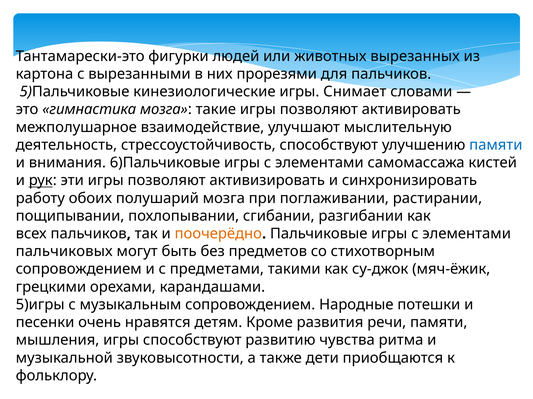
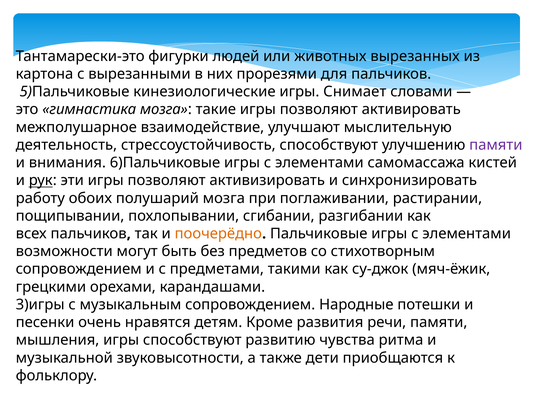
памяти colour: blue -> purple (496, 145)
пальчиковых: пальчиковых -> возможности (64, 252)
5)игры: 5)игры -> 3)игры (40, 305)
